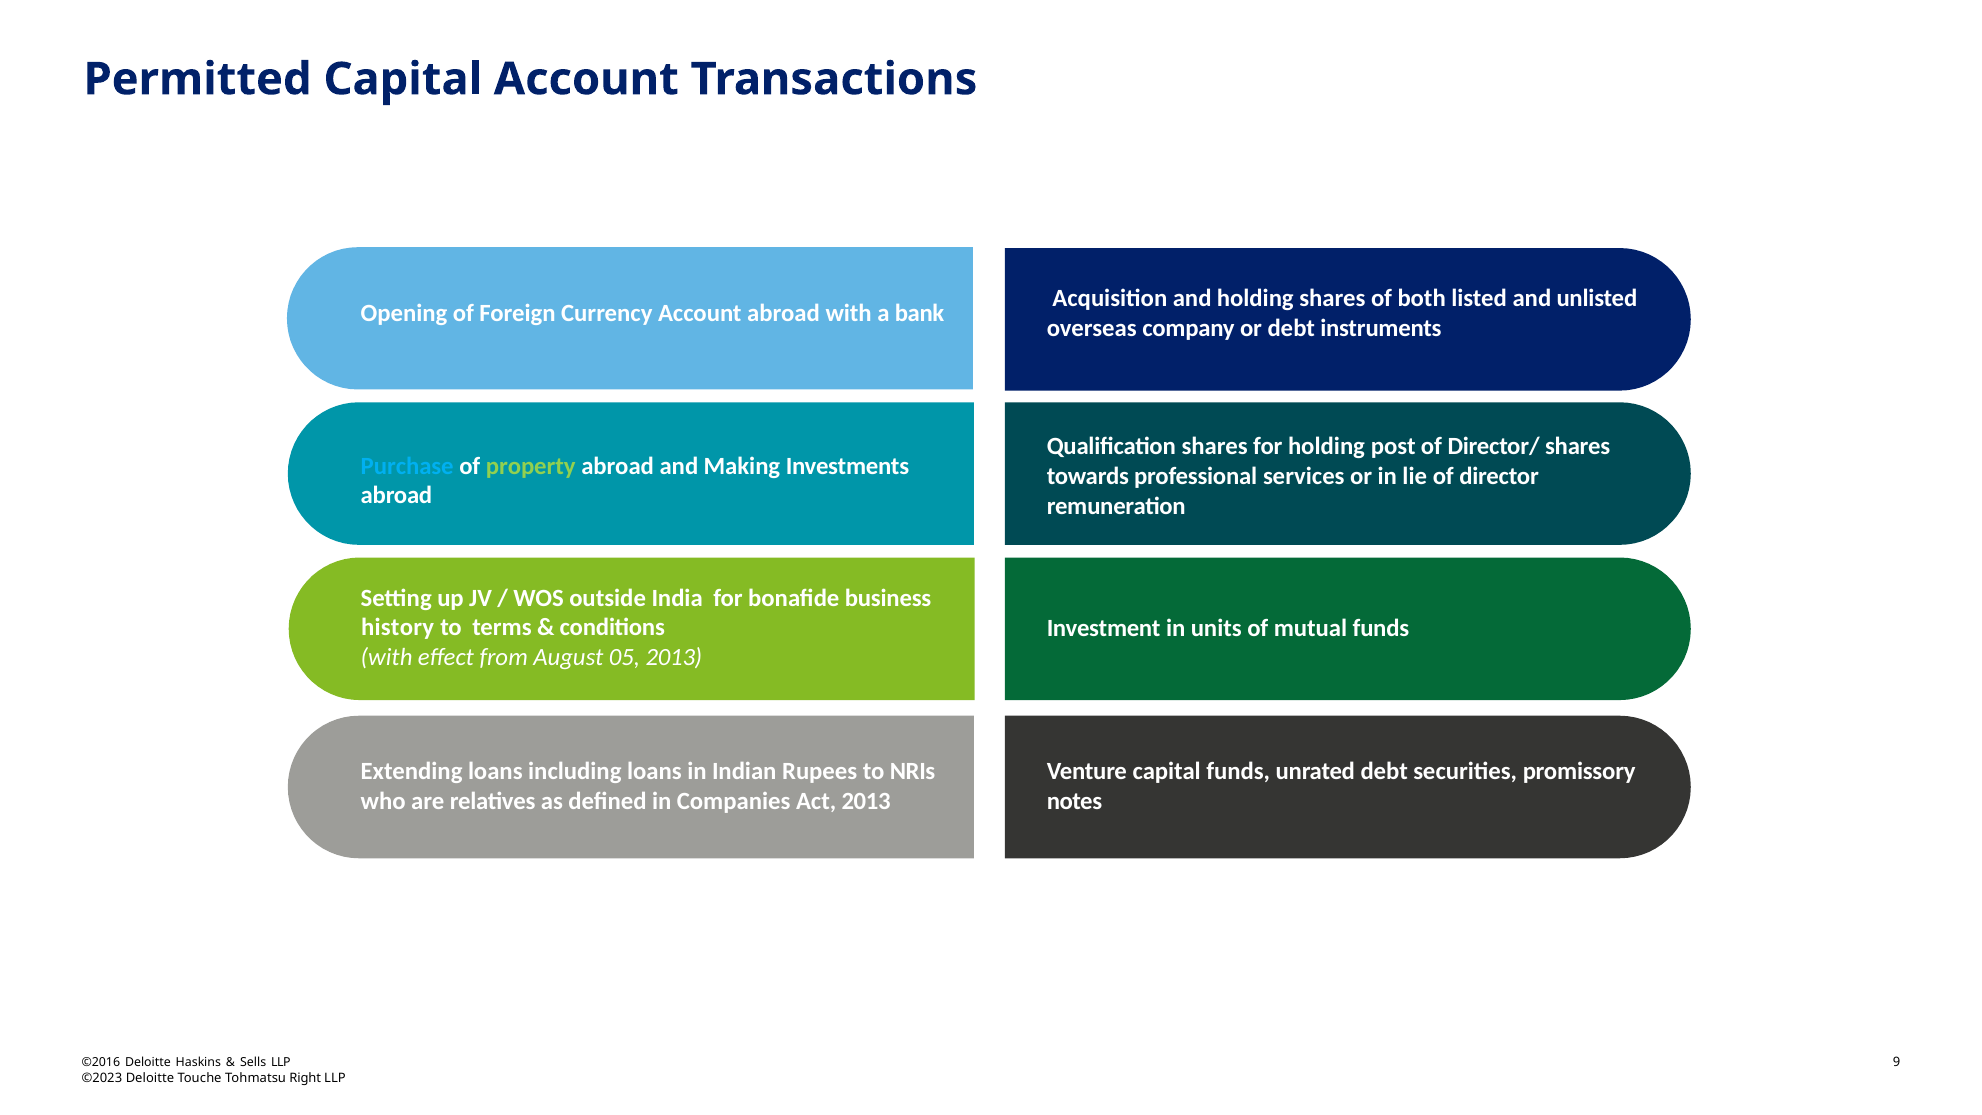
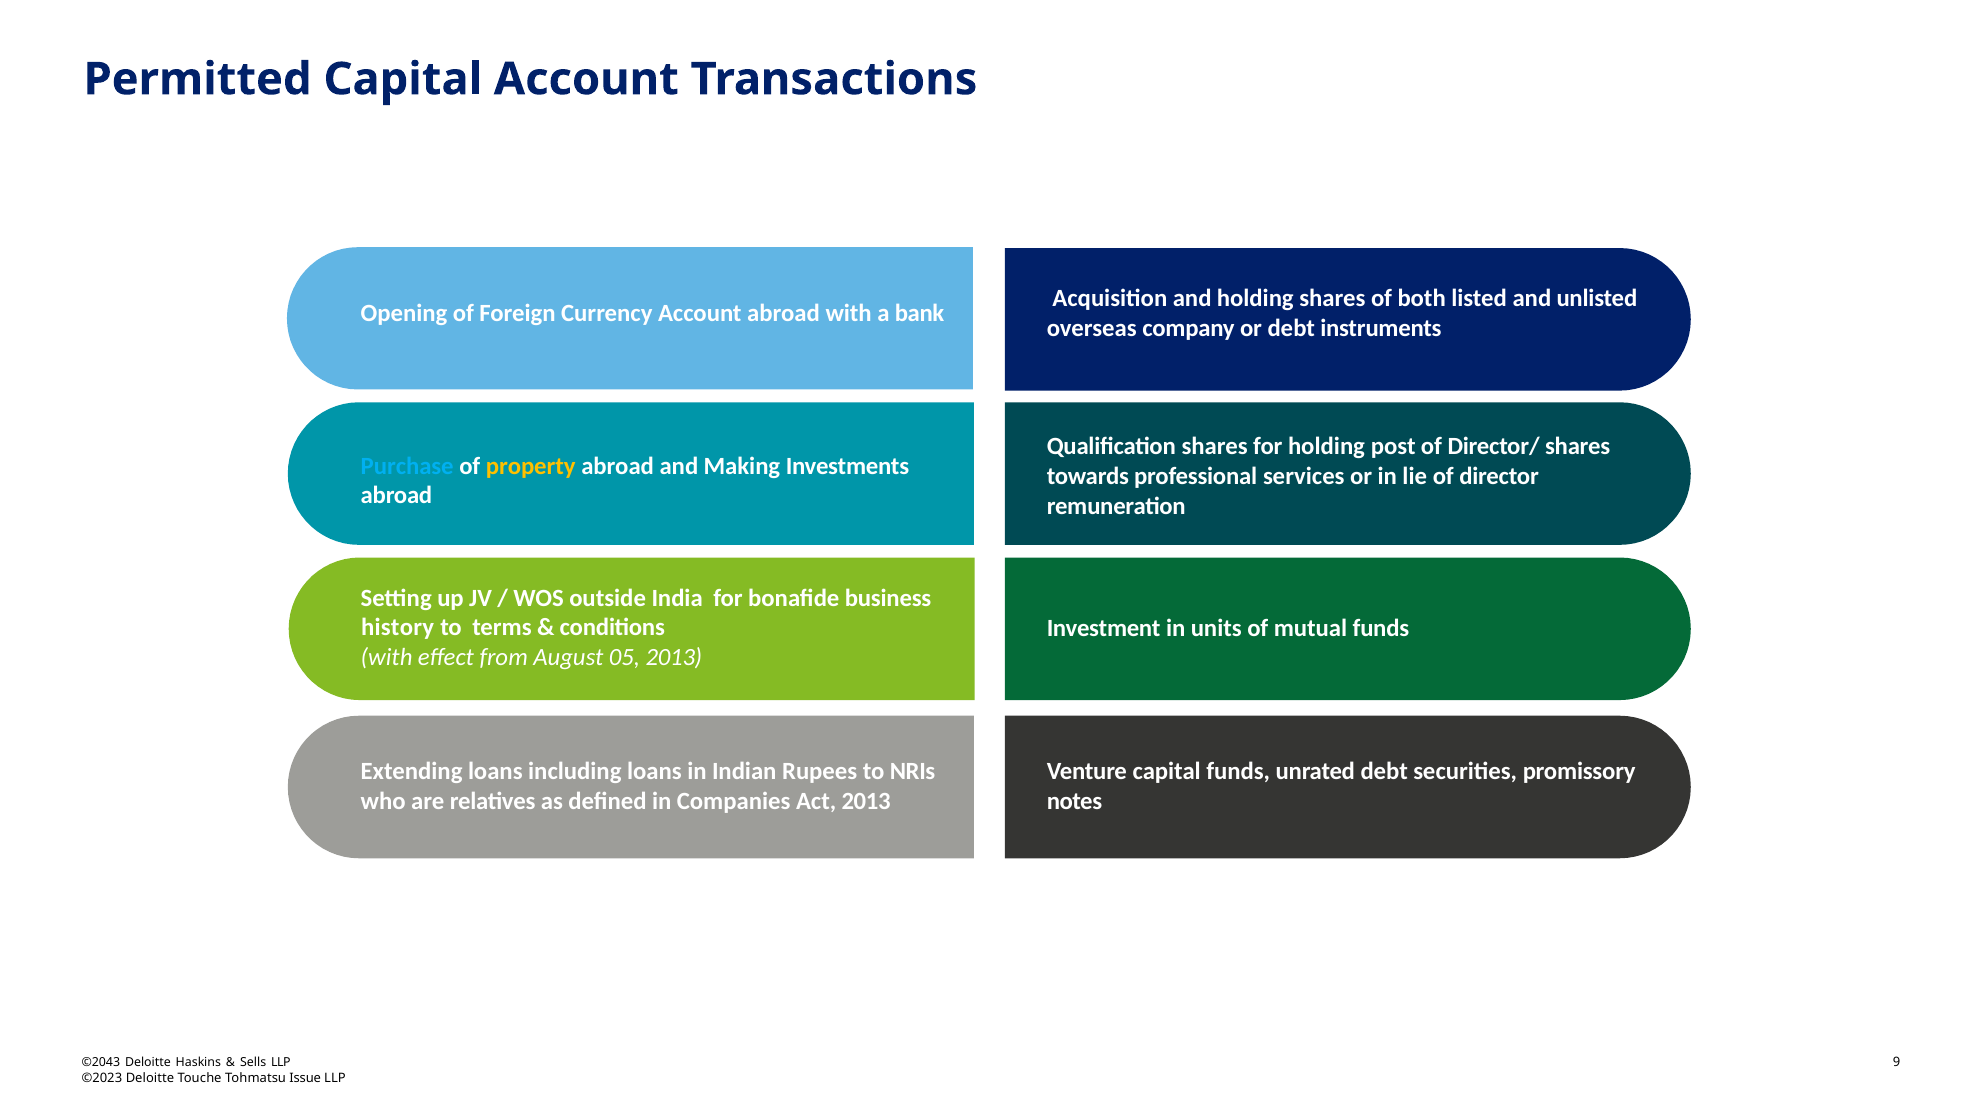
property colour: light green -> yellow (531, 466)
©2016: ©2016 -> ©2043 (101, 1062)
Right: Right -> Issue (305, 1078)
